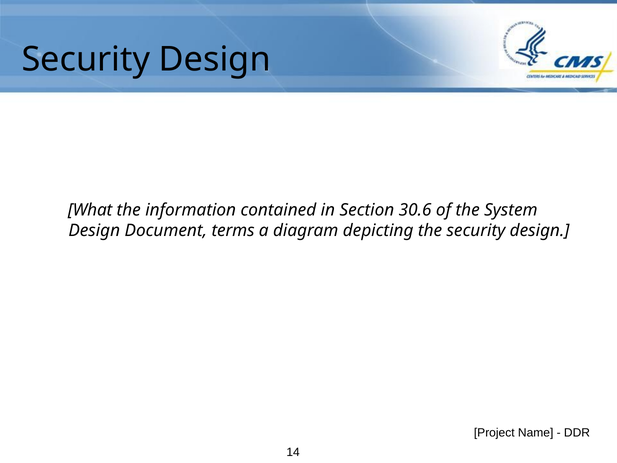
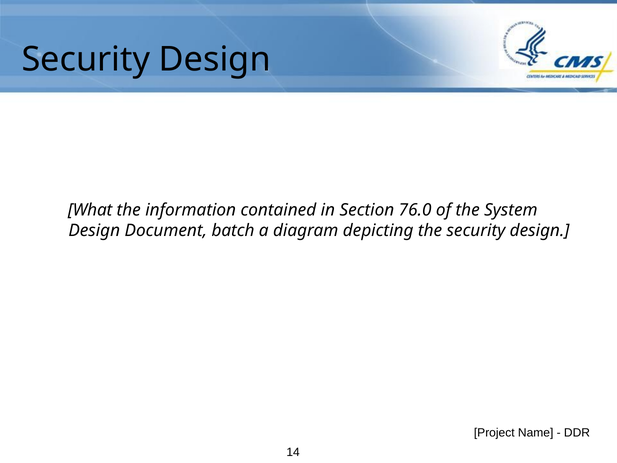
30.6: 30.6 -> 76.0 (415, 210)
terms: terms -> batch (233, 231)
